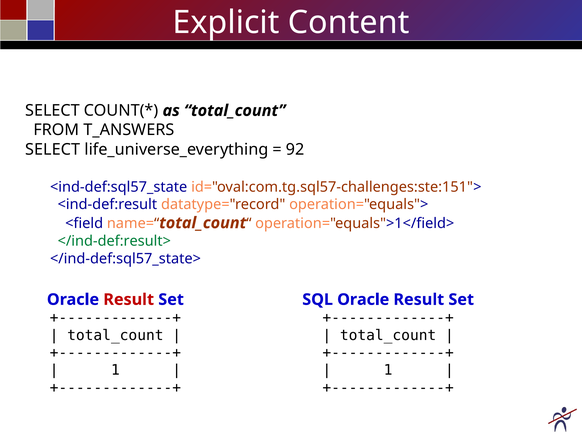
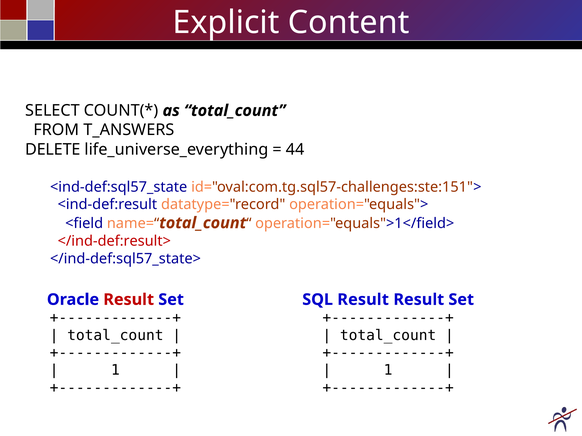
SELECT: SELECT -> DELETE (53, 150)
92: 92 -> 44 (295, 150)
</ind-def:result> colour: green -> red (114, 241)
SQL Oracle: Oracle -> Result (363, 300)
